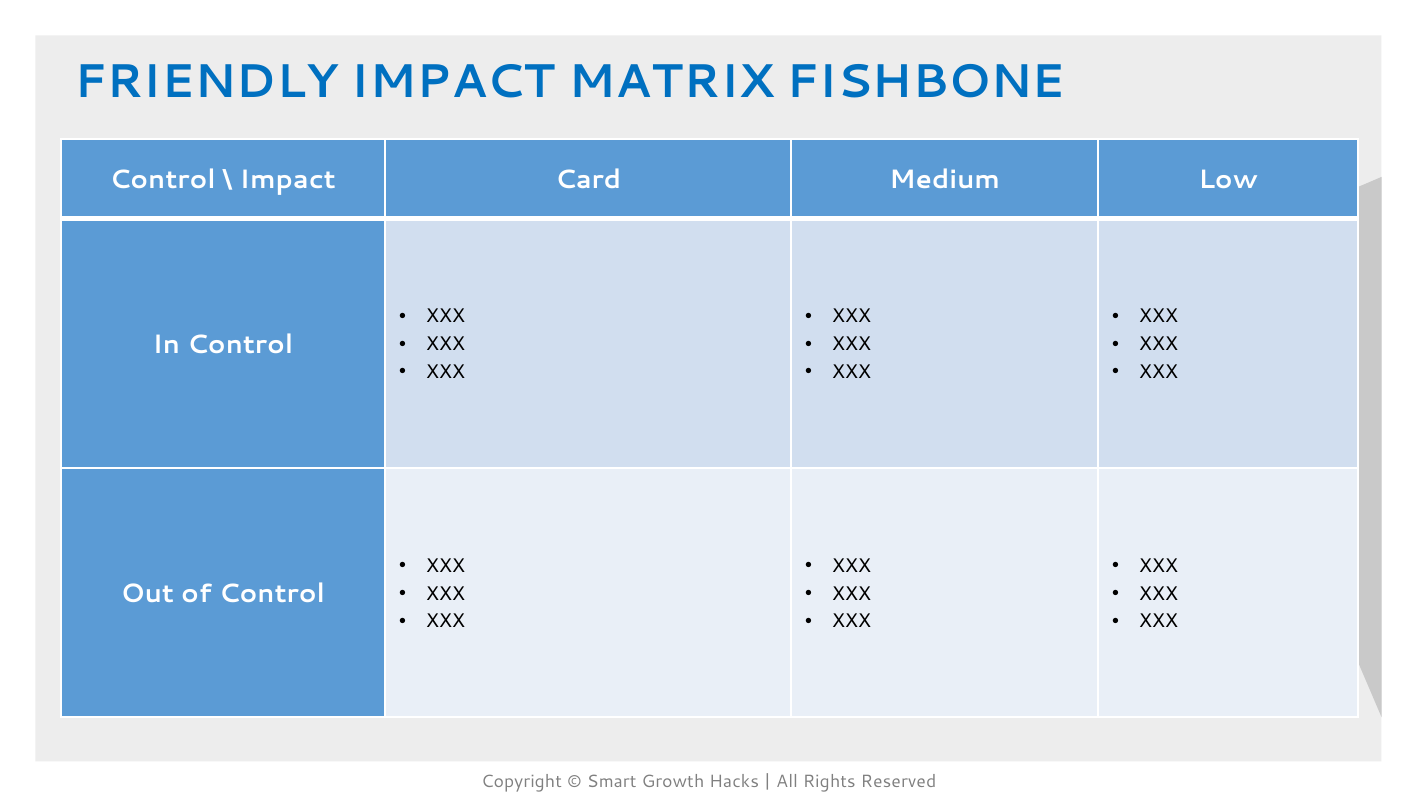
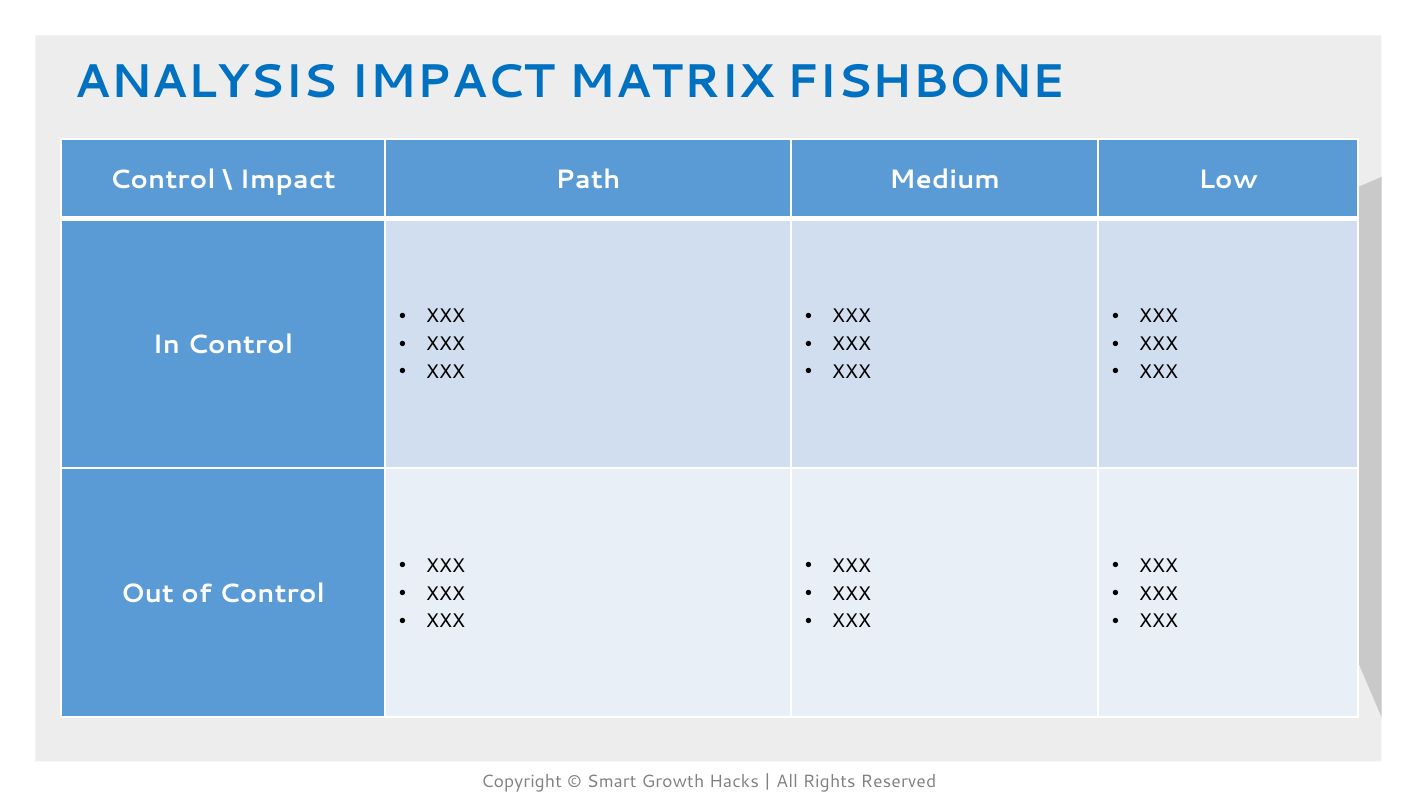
FRIENDLY: FRIENDLY -> ANALYSIS (206, 82)
Card: Card -> Path (588, 180)
